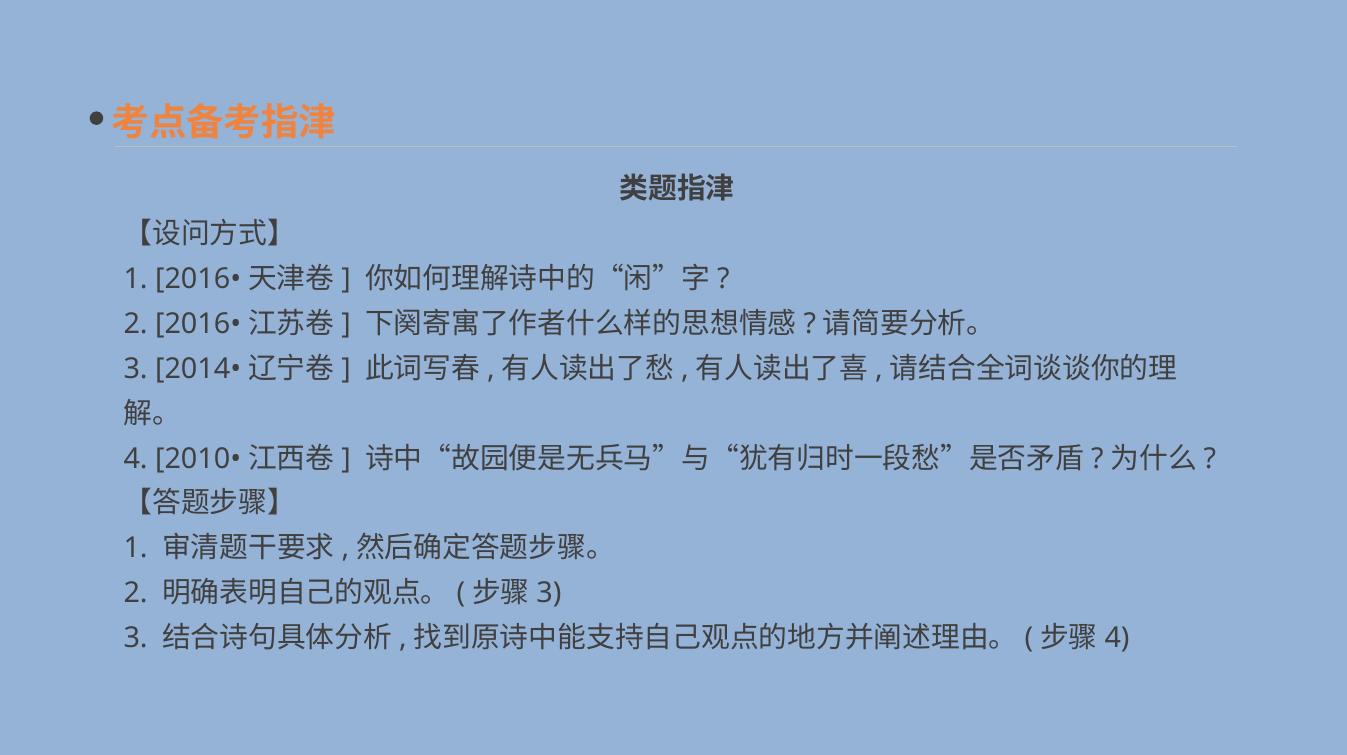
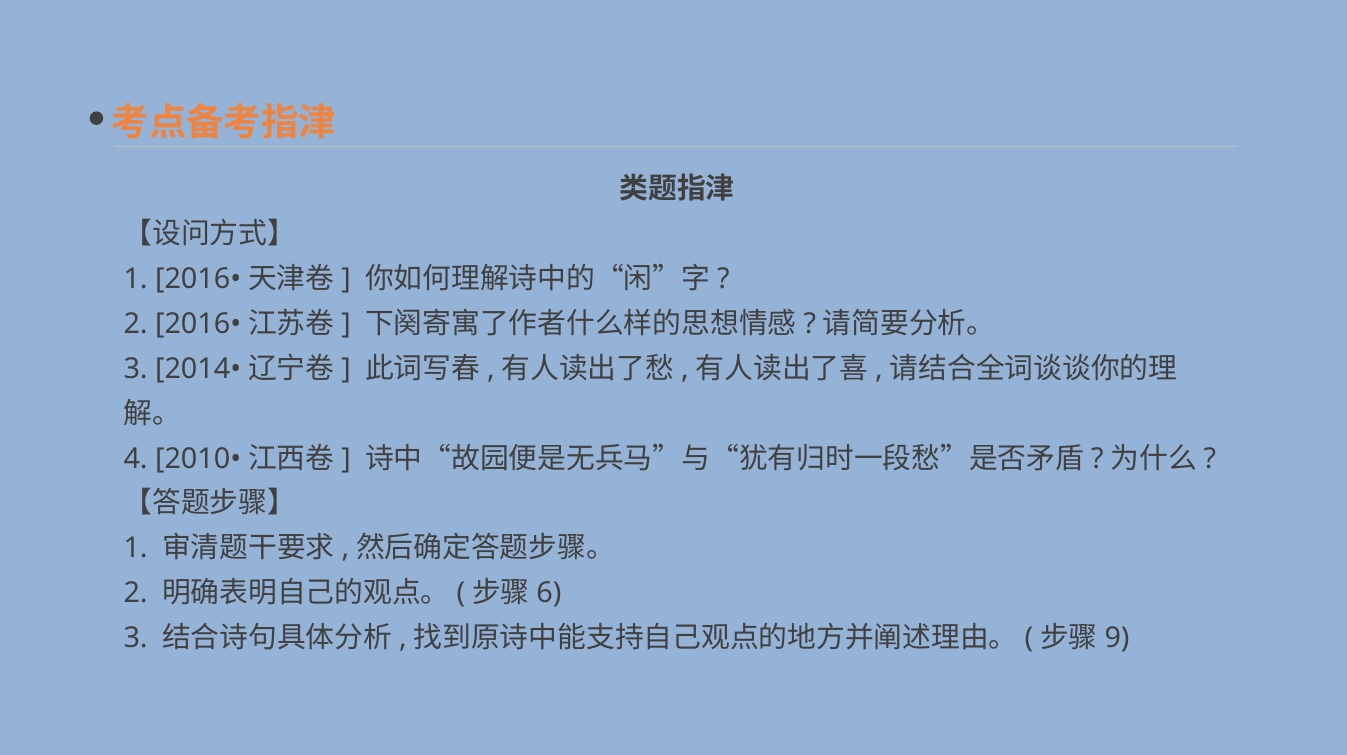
3: 3 -> 6 (549, 593)
4: 4 -> 9 (1117, 638)
